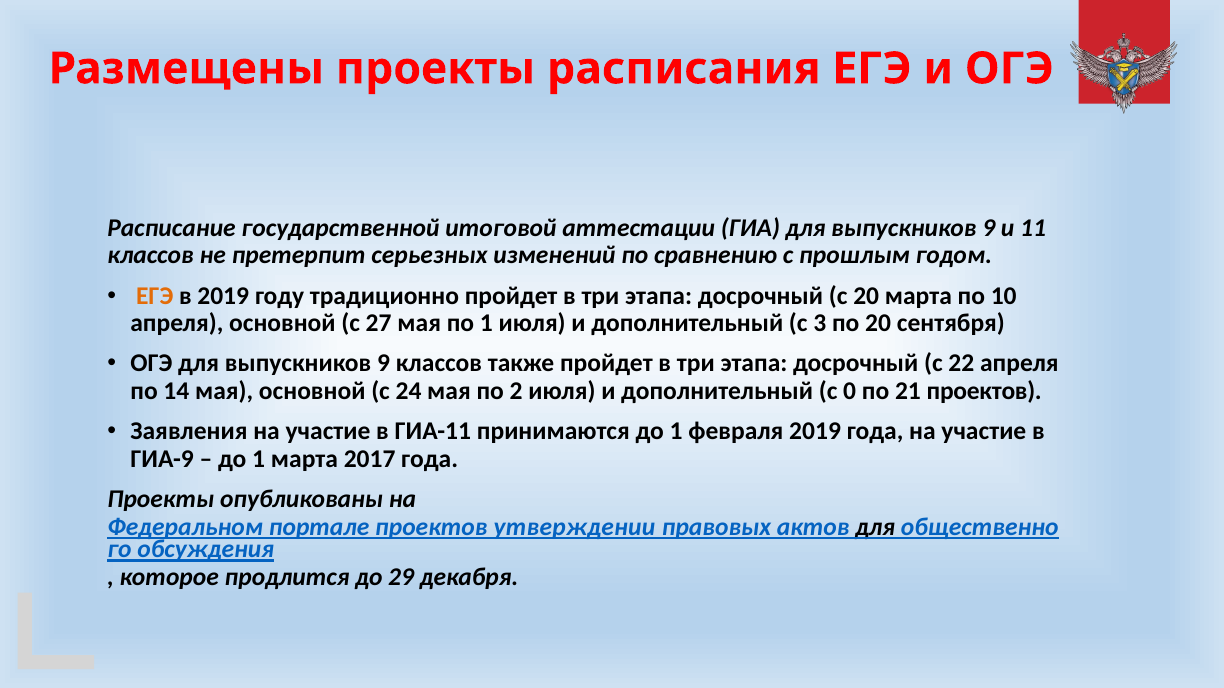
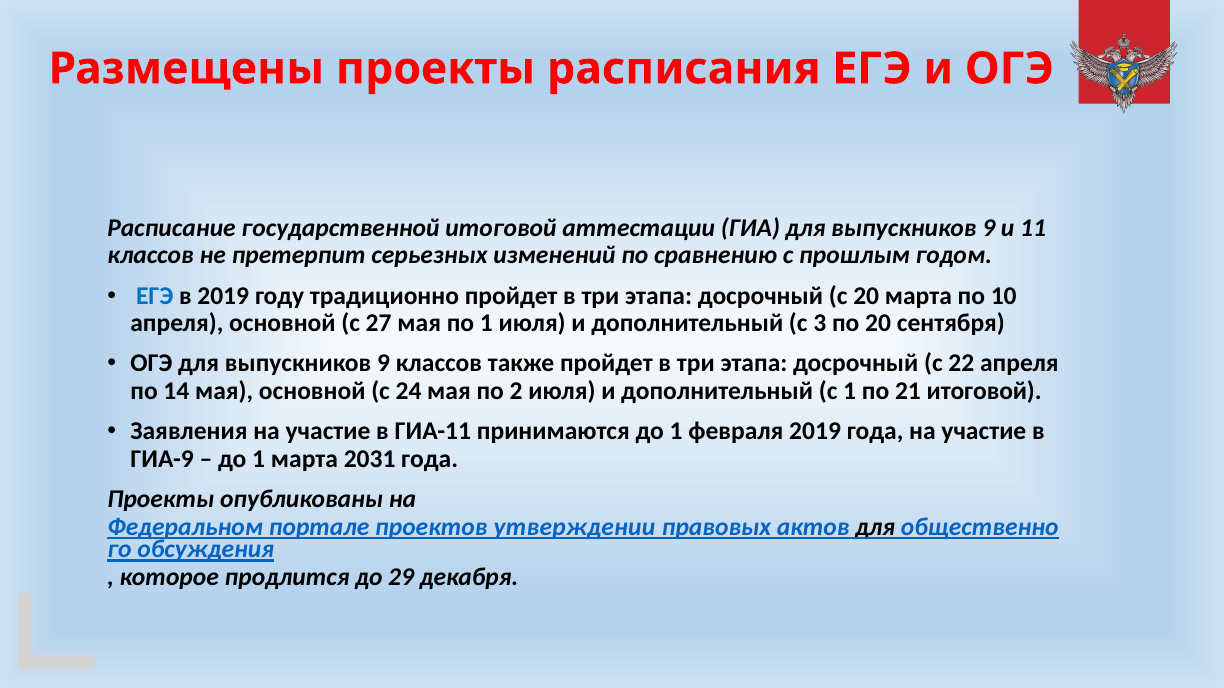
ЕГЭ colour: orange -> blue (155, 296)
с 0: 0 -> 1 (850, 391)
21 проектов: проектов -> итоговой (984, 391)
2017: 2017 -> 2031 (370, 459)
